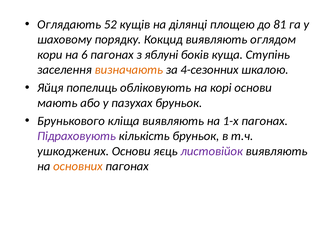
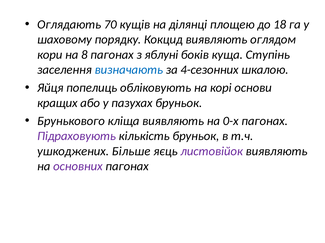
52: 52 -> 70 (110, 24)
81: 81 -> 18 (280, 24)
6: 6 -> 8 (84, 55)
визначають colour: orange -> blue (129, 70)
мають: мають -> кращих (57, 103)
1-х: 1-х -> 0-х (231, 121)
ушкоджених Основи: Основи -> Більше (131, 152)
основних colour: orange -> purple (78, 167)
